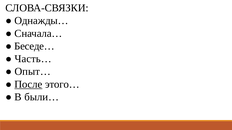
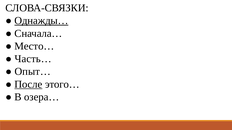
Однажды… underline: none -> present (41, 21)
Беседе…: Беседе… -> Место… (34, 46)
были…: были… -> озера… (42, 97)
